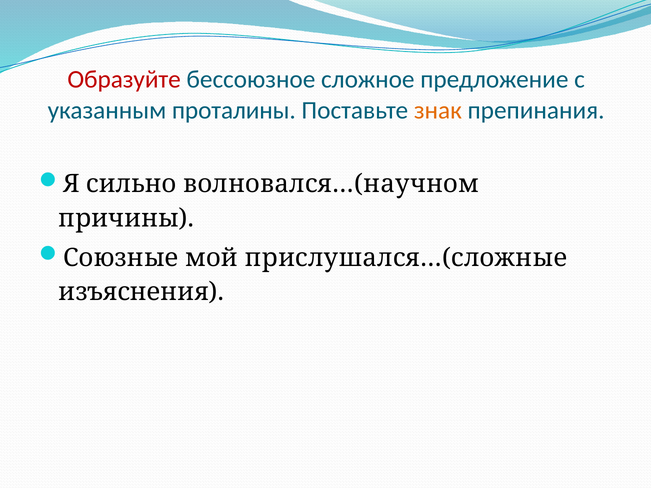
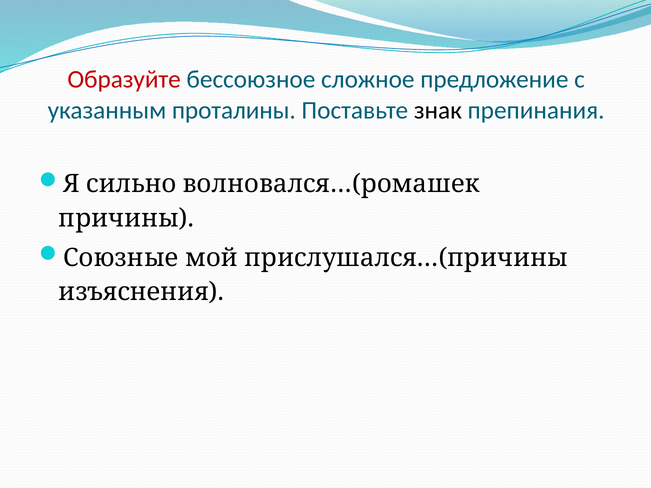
знак colour: orange -> black (438, 110)
волновался…(научном: волновался…(научном -> волновался…(ромашек (331, 184)
прислушался…(сложные: прислушался…(сложные -> прислушался…(причины (406, 258)
